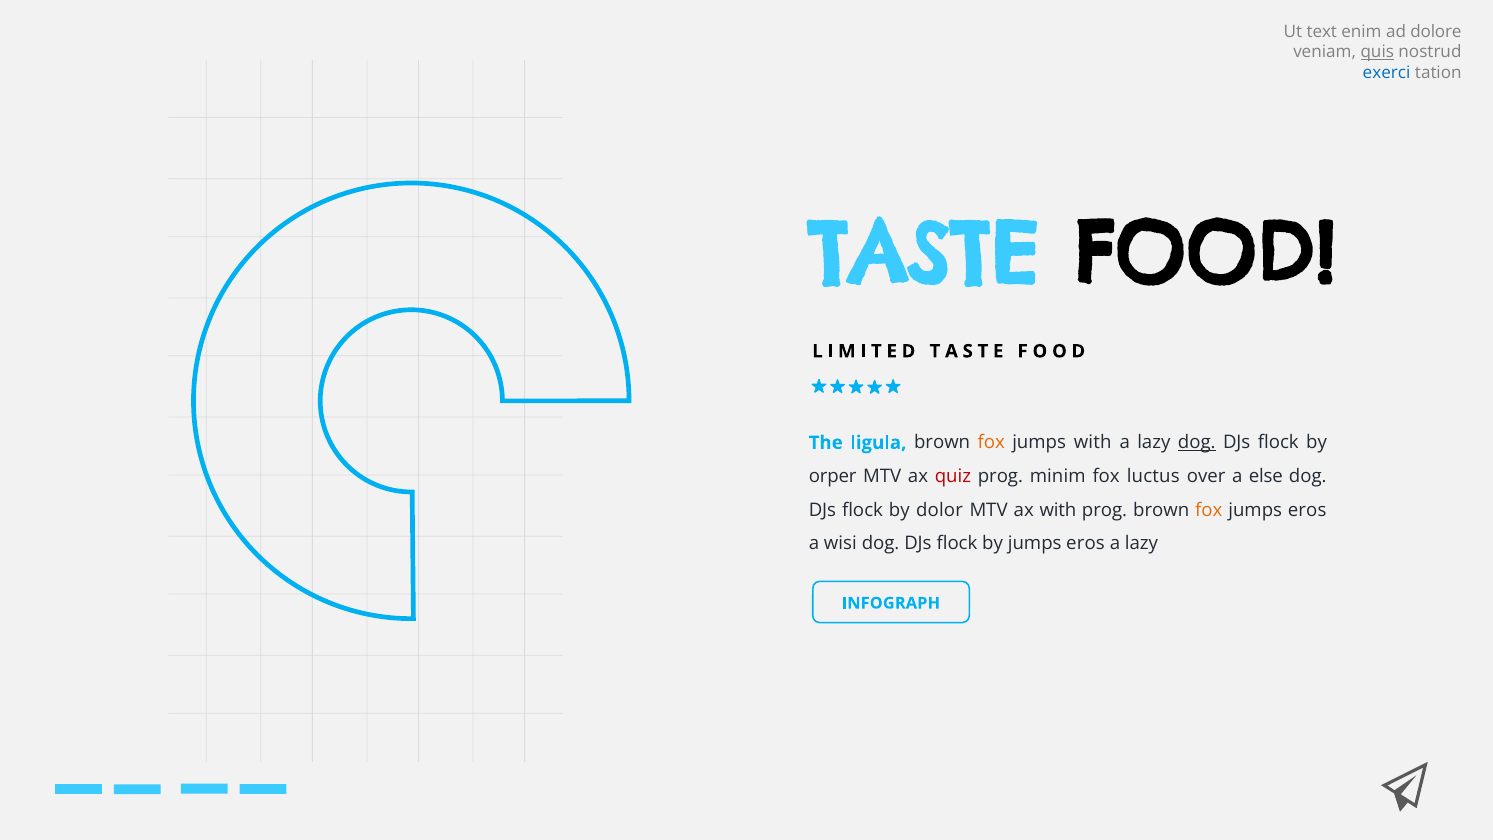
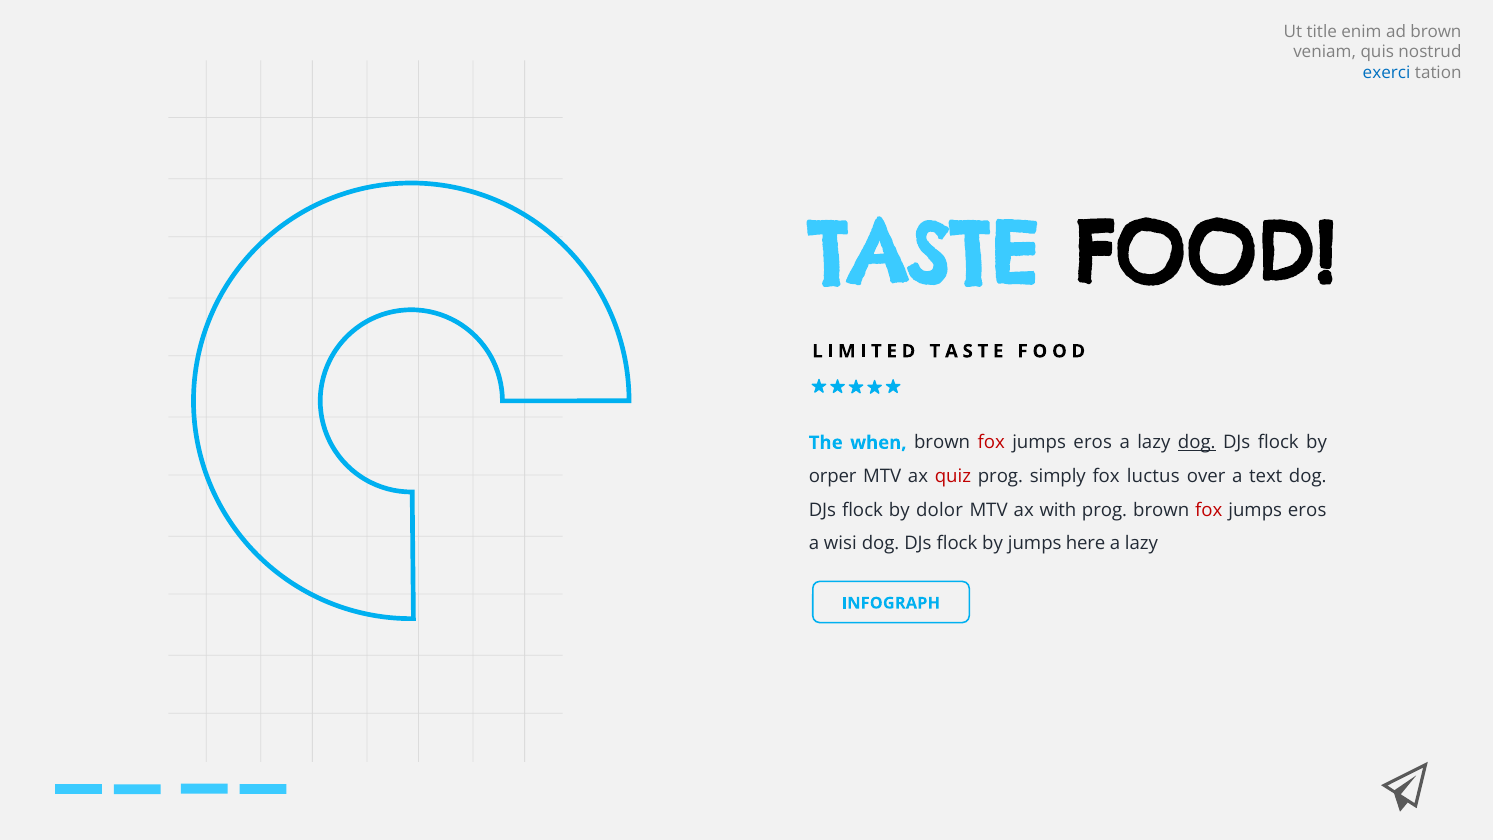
text: text -> title (1322, 31)
ad dolore: dolore -> brown (1436, 31)
quis underline: present -> none (1377, 52)
ligula: ligula -> when (878, 443)
fox colour: orange -> red (991, 443)
with: with -> eros (1093, 443)
minim: minim -> simply (1058, 476)
else: else -> text (1266, 476)
fox colour: orange -> red (1209, 510)
by jumps eros: eros -> here (1086, 543)
